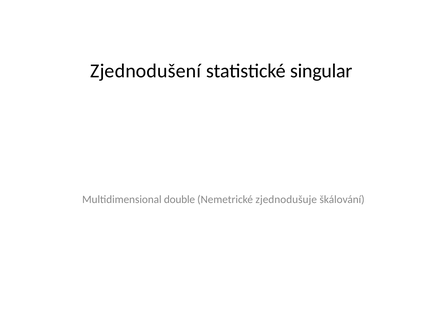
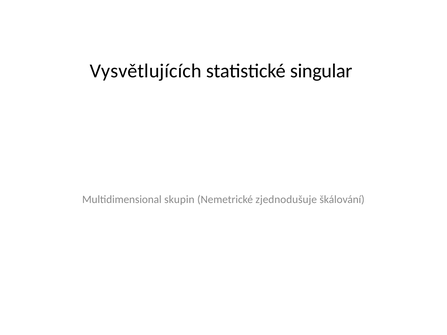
Zjednodušení: Zjednodušení -> Vysvětlujících (146, 71)
double: double -> skupin (179, 200)
